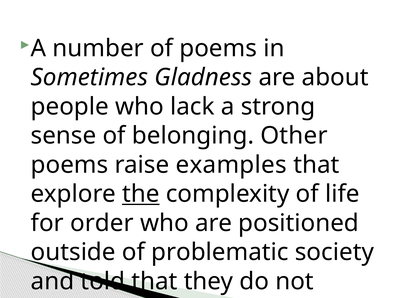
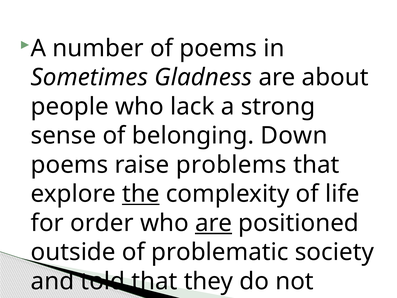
Other: Other -> Down (294, 136)
examples: examples -> problems (231, 165)
are underline: none -> present (214, 223)
